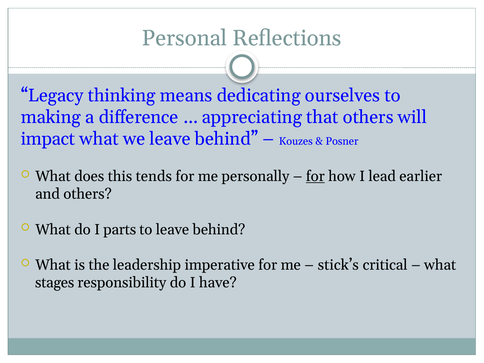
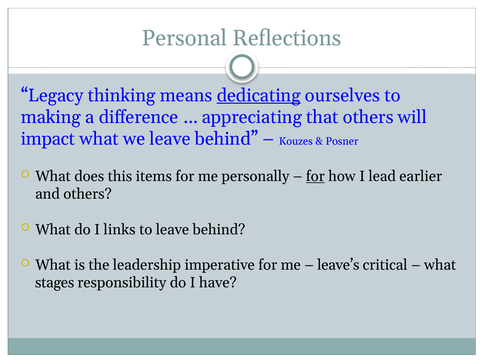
dedicating underline: none -> present (259, 95)
tends: tends -> items (154, 176)
parts: parts -> links (120, 229)
stick’s: stick’s -> leave’s (338, 265)
